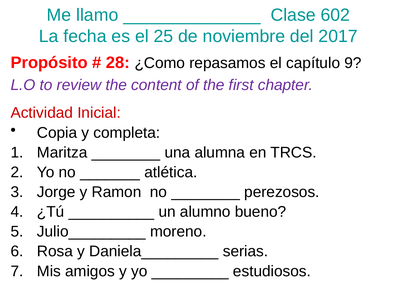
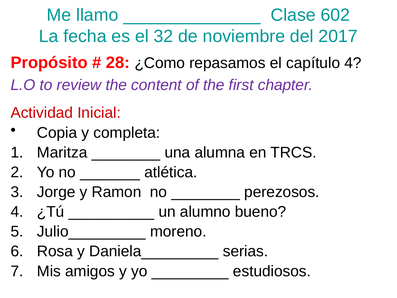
25: 25 -> 32 (163, 36)
capítulo 9: 9 -> 4 (353, 63)
